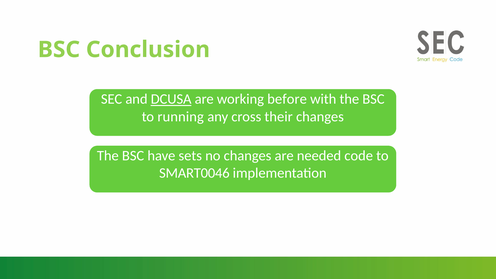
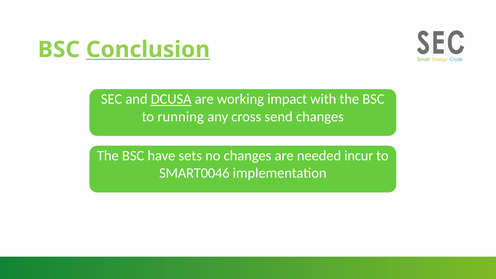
Conclusion underline: none -> present (148, 50)
before: before -> impact (287, 99)
their: their -> send (279, 117)
code: code -> incur (359, 156)
